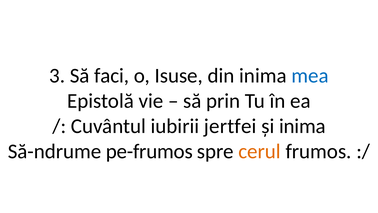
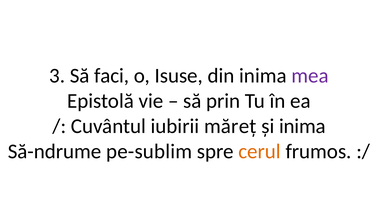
mea colour: blue -> purple (310, 76)
jertfei: jertfei -> măreț (230, 126)
pe-frumos: pe-frumos -> pe-sublim (149, 151)
